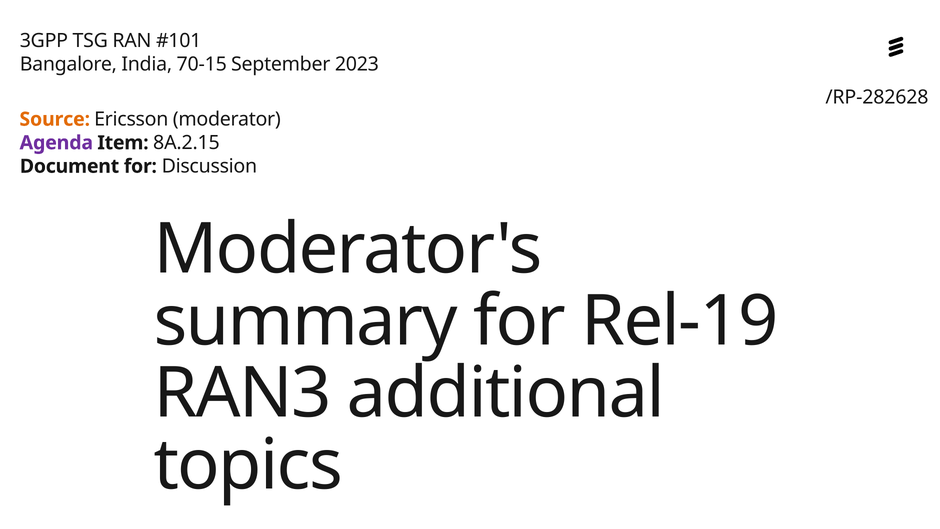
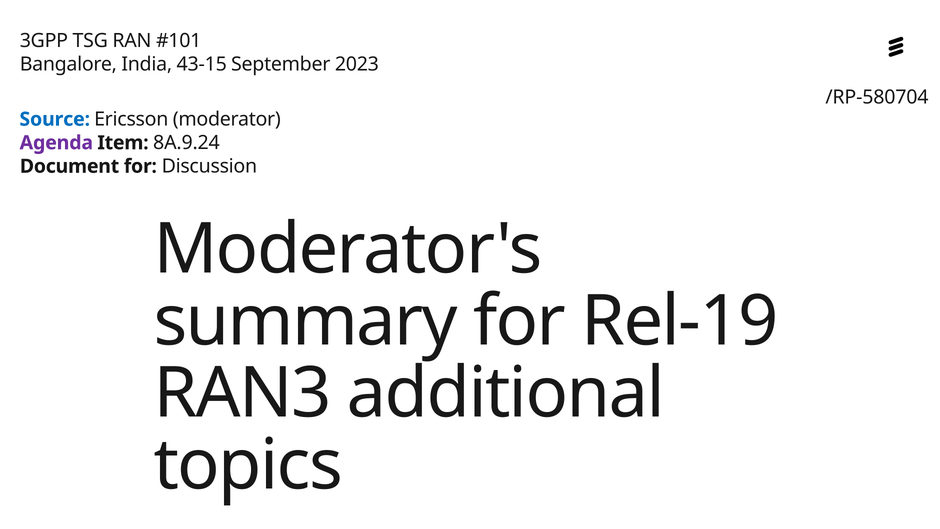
70-15: 70-15 -> 43-15 (202, 64)
/RP-282628: /RP-282628 -> /RP-580704 (877, 97)
Source colour: orange -> blue (55, 119)
8A.2.15: 8A.2.15 -> 8A.9.24 (186, 143)
